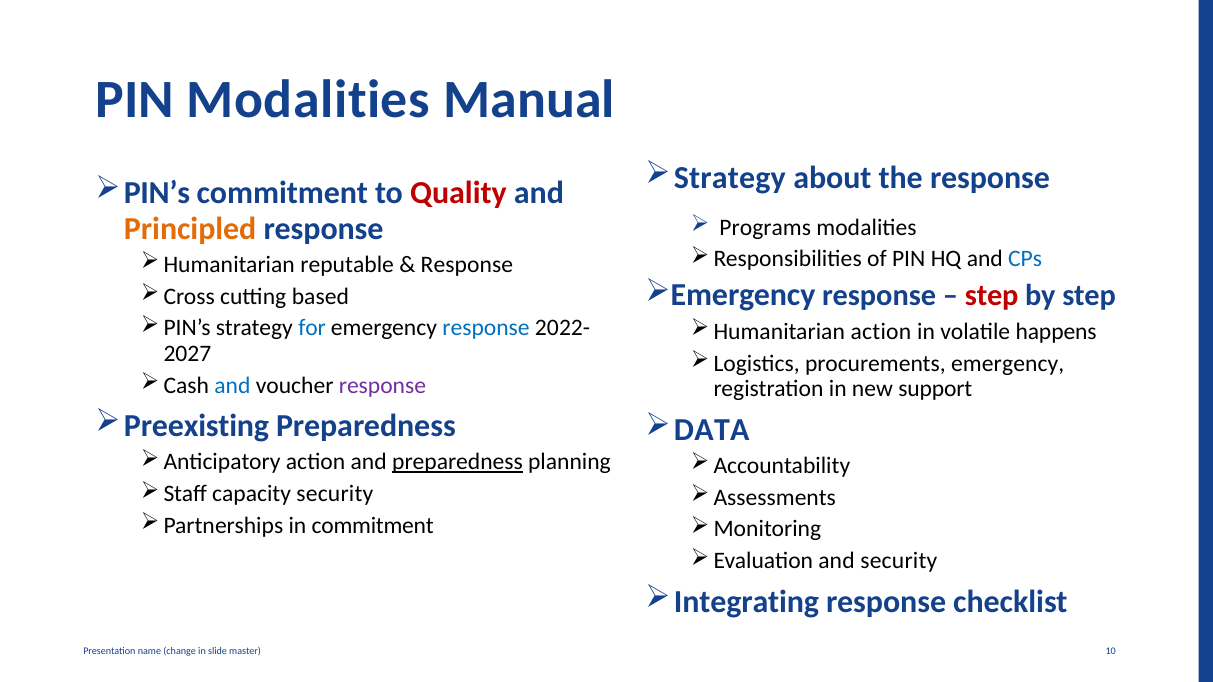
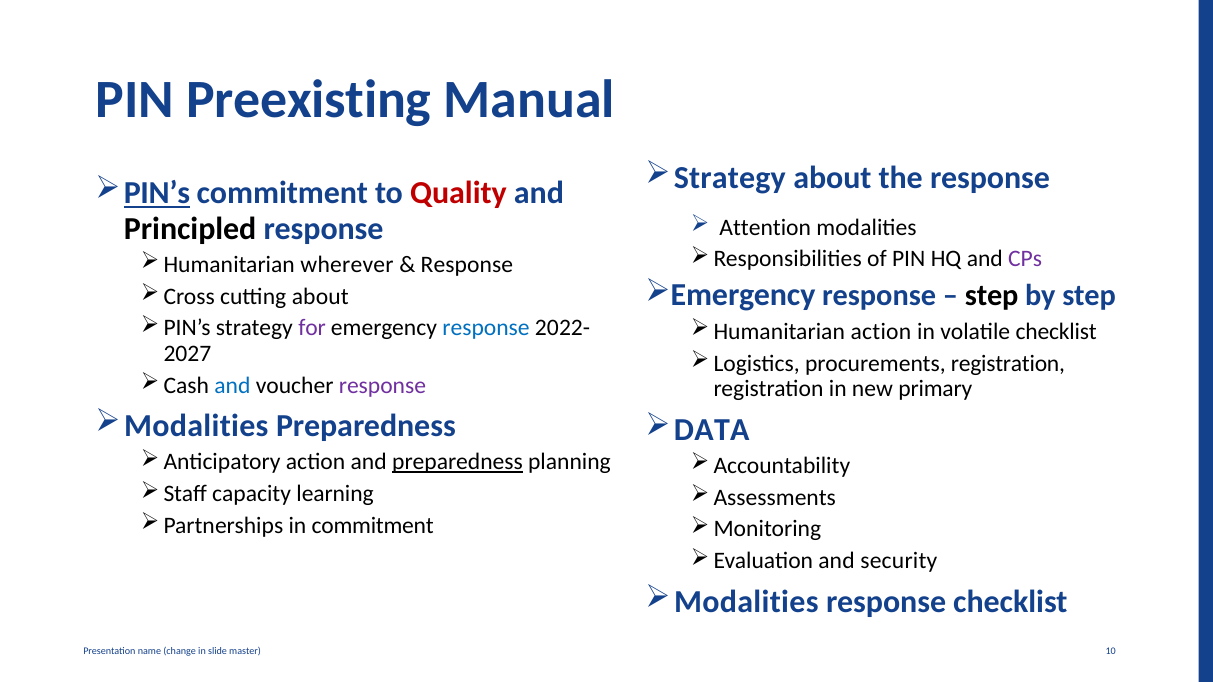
PIN Modalities: Modalities -> Preexisting (309, 100)
PIN’s underline: none -> present (157, 193)
Programs: Programs -> Attention (765, 228)
Principled colour: orange -> black (190, 229)
CPs colour: blue -> purple (1025, 259)
reputable: reputable -> wherever (347, 265)
step colour: red -> black (992, 296)
cutting based: based -> about (320, 296)
for colour: blue -> purple (312, 328)
volatile happens: happens -> checklist (1056, 332)
procurements emergency: emergency -> registration (1008, 364)
support: support -> primary (935, 389)
Preexisting: Preexisting -> Modalities (196, 426)
capacity security: security -> learning (335, 494)
Integrating: Integrating -> Modalities (746, 602)
